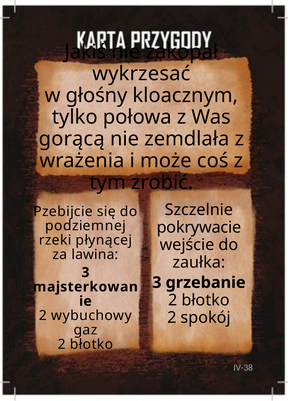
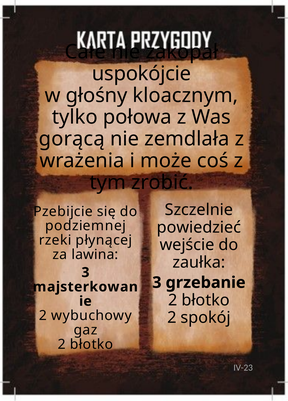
Jakiś: Jakiś -> Całe (85, 52)
wykrzesać: wykrzesać -> uspokójcie (142, 74)
pokrywacie: pokrywacie -> powiedzieć (199, 227)
IV-38: IV-38 -> IV-23 (243, 367)
